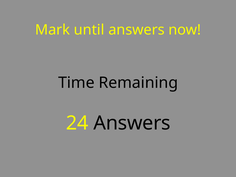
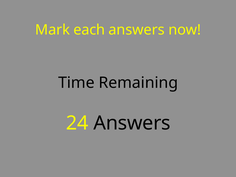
until: until -> each (89, 30)
